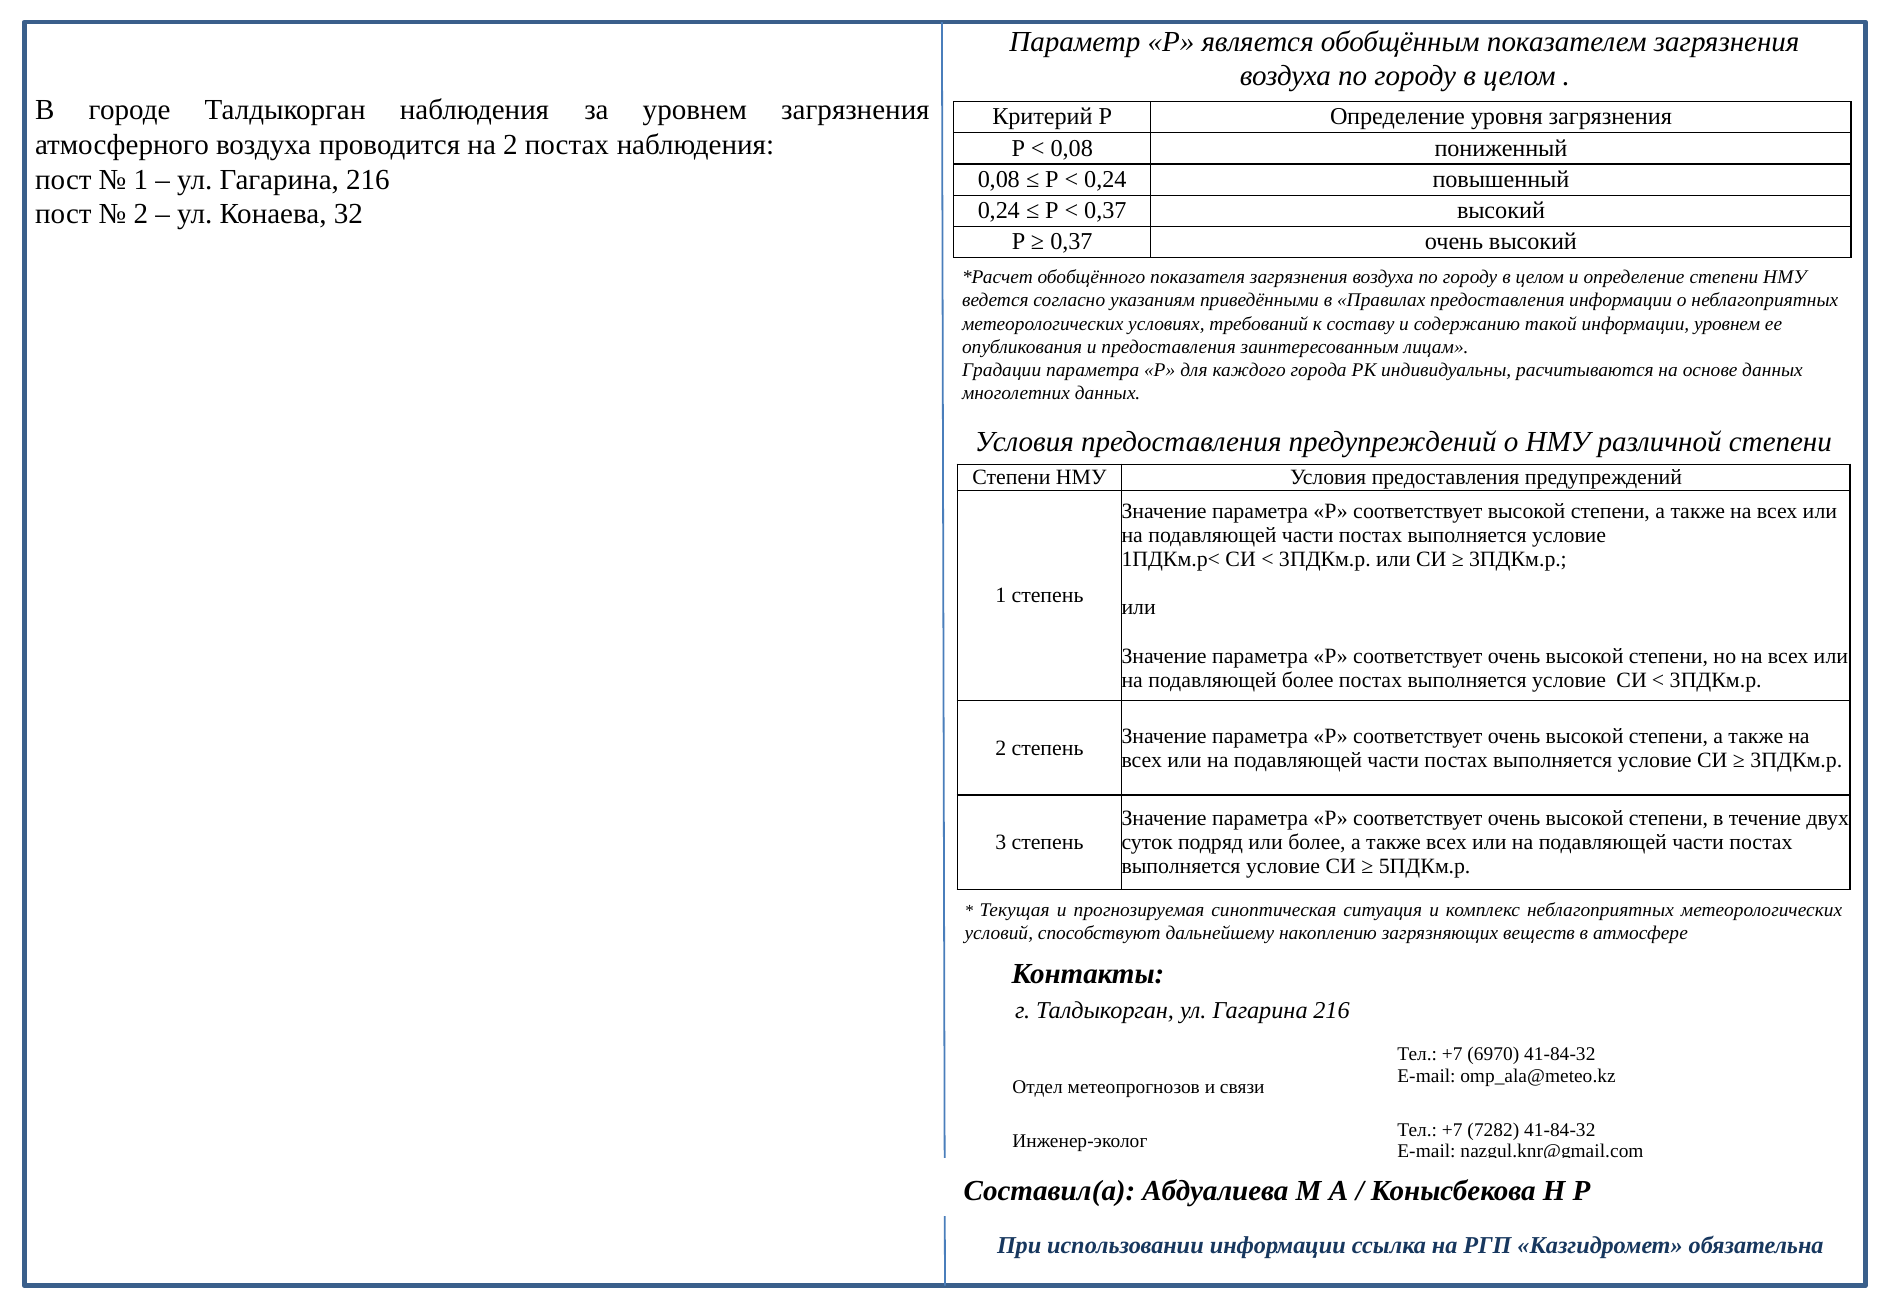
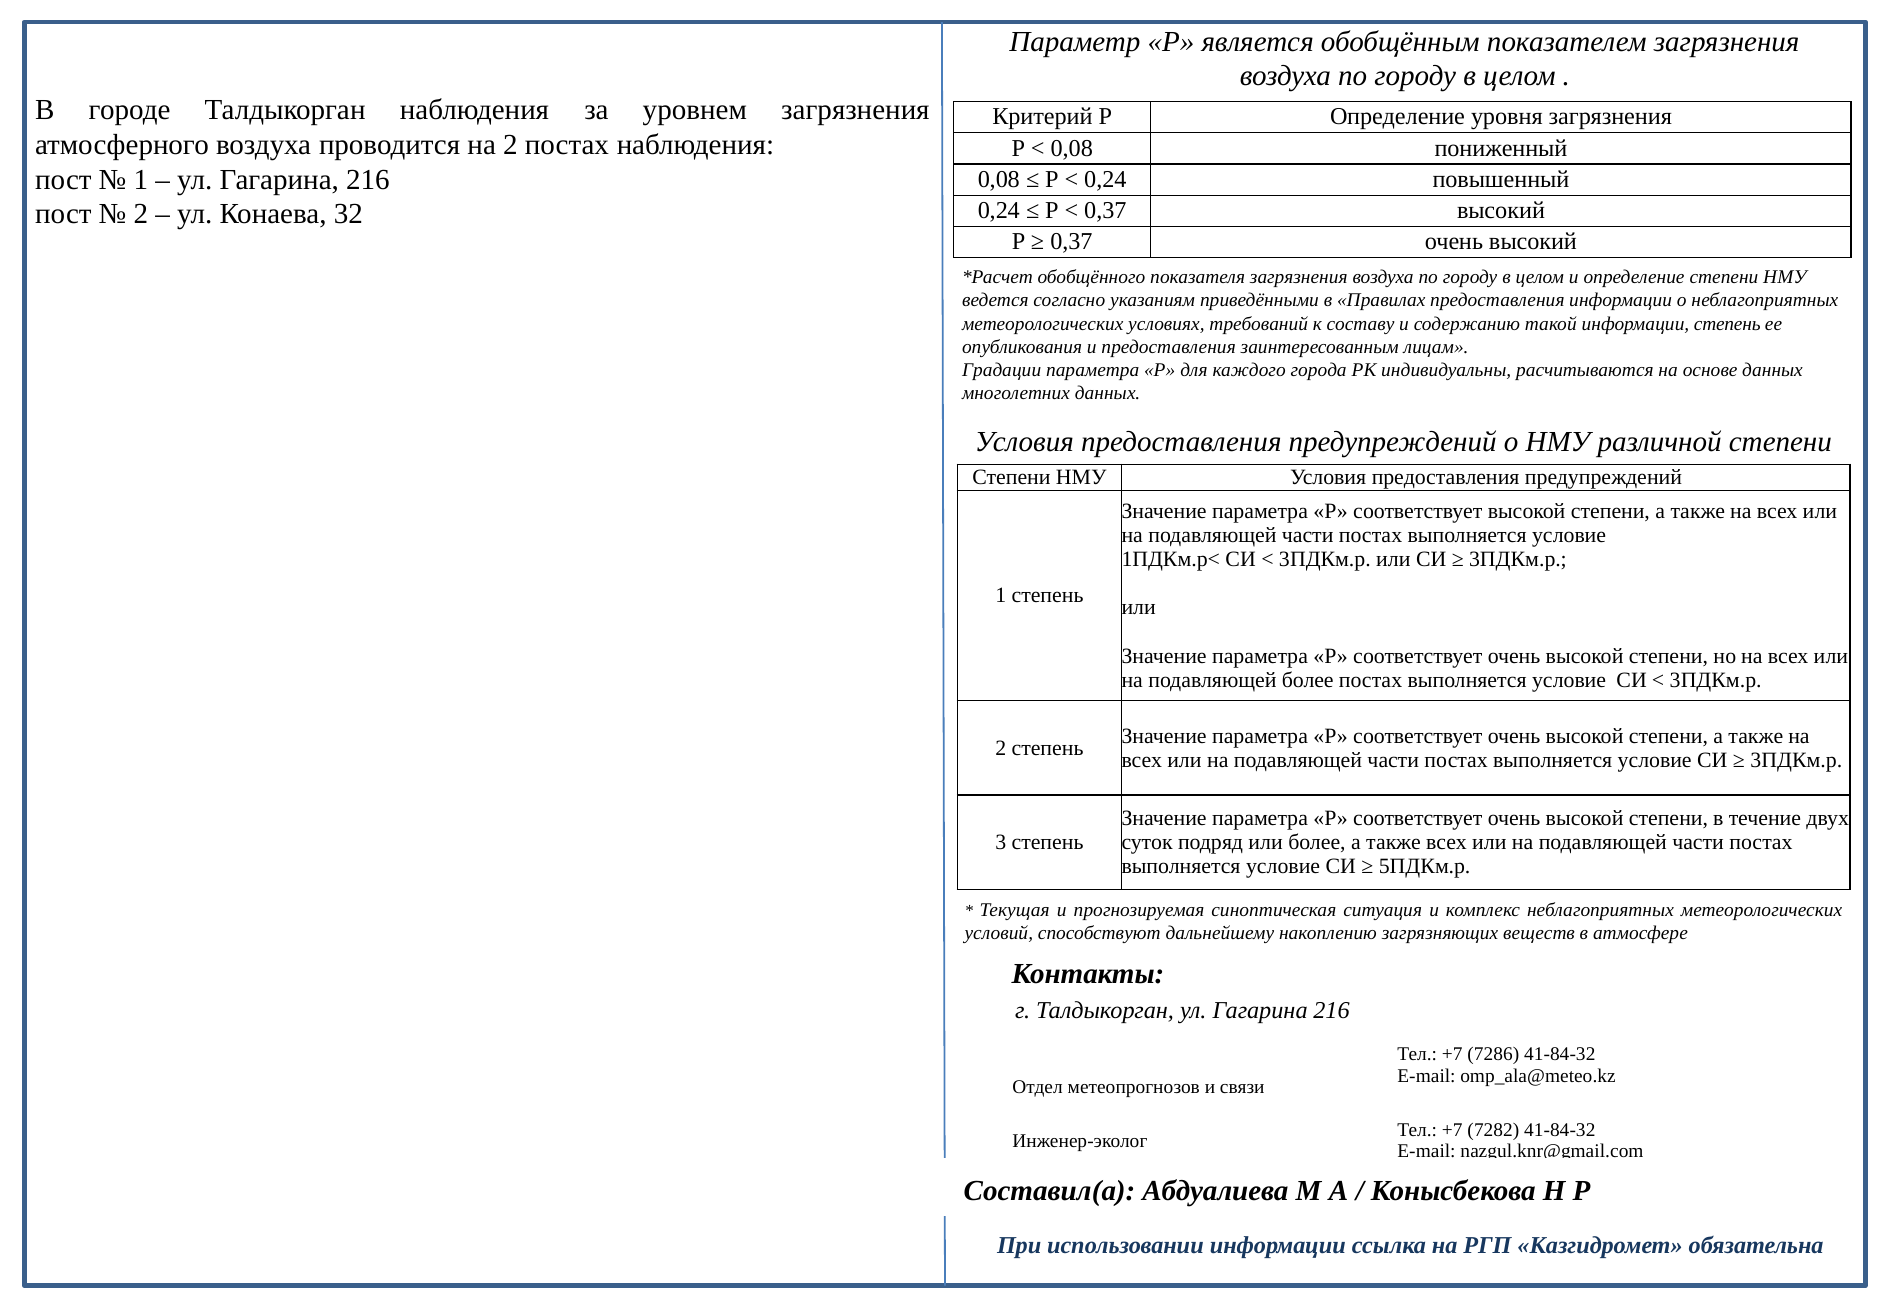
информации уровнем: уровнем -> степень (1727, 324)
6970: 6970 -> 7286 (1493, 1055)
